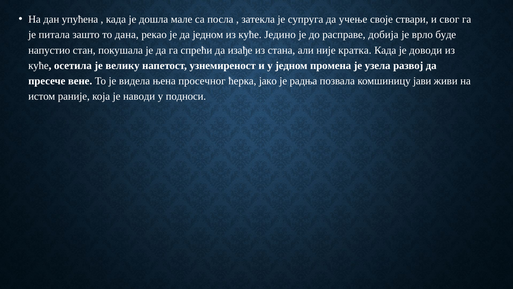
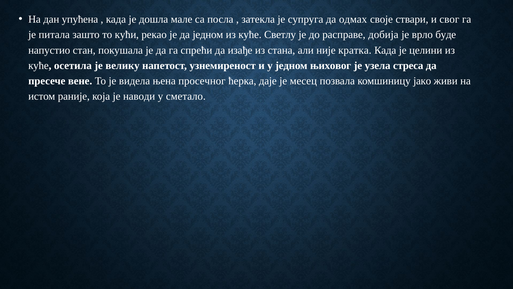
учење: учење -> одмах (353, 19)
дана: дана -> кући (127, 35)
Једино: Једино -> Светлу (280, 35)
доводи: доводи -> целини (426, 50)
промена: промена -> њиховог (331, 66)
развој: развој -> стреса (408, 66)
јако: јако -> даје (268, 81)
радња: радња -> месец (303, 81)
јави: јави -> јако (422, 81)
подноси: подноси -> сметало (186, 96)
